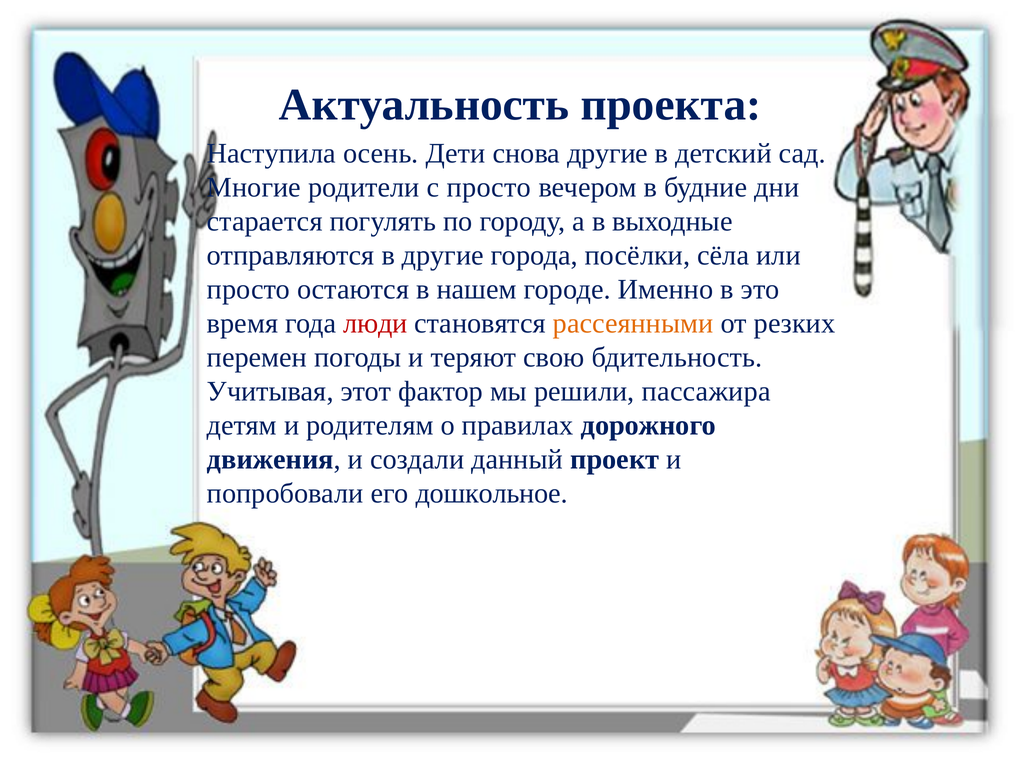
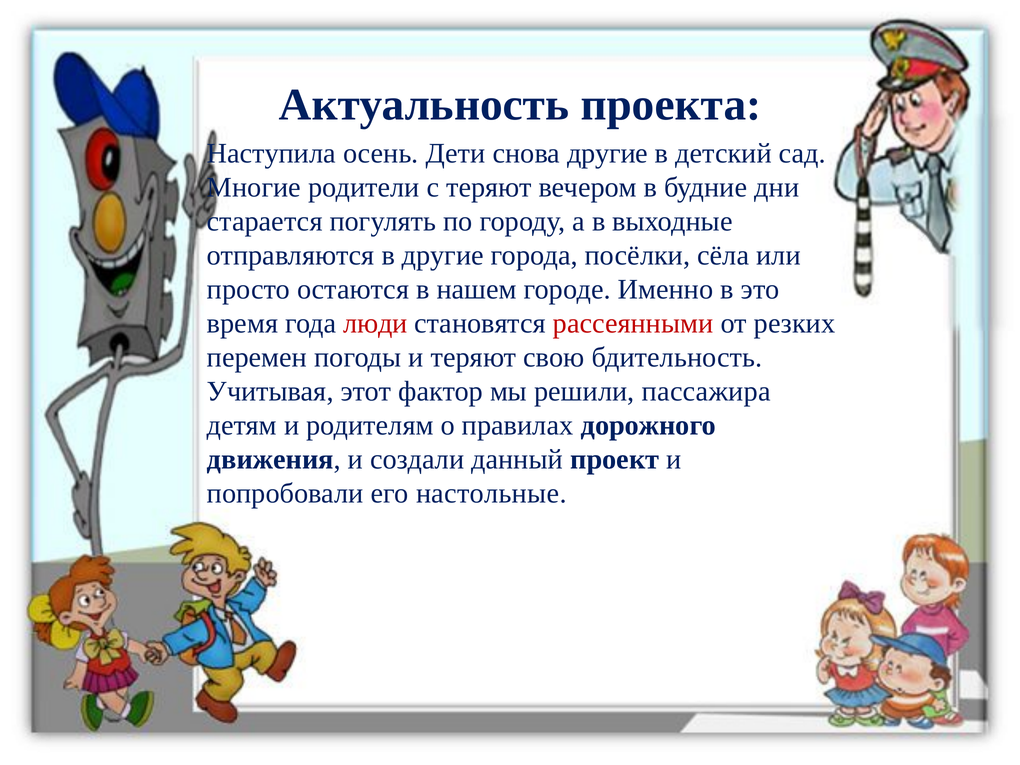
с просто: просто -> теряют (489, 187)
рассеянными colour: orange -> red (633, 323)
дошкольное: дошкольное -> настольные (491, 494)
